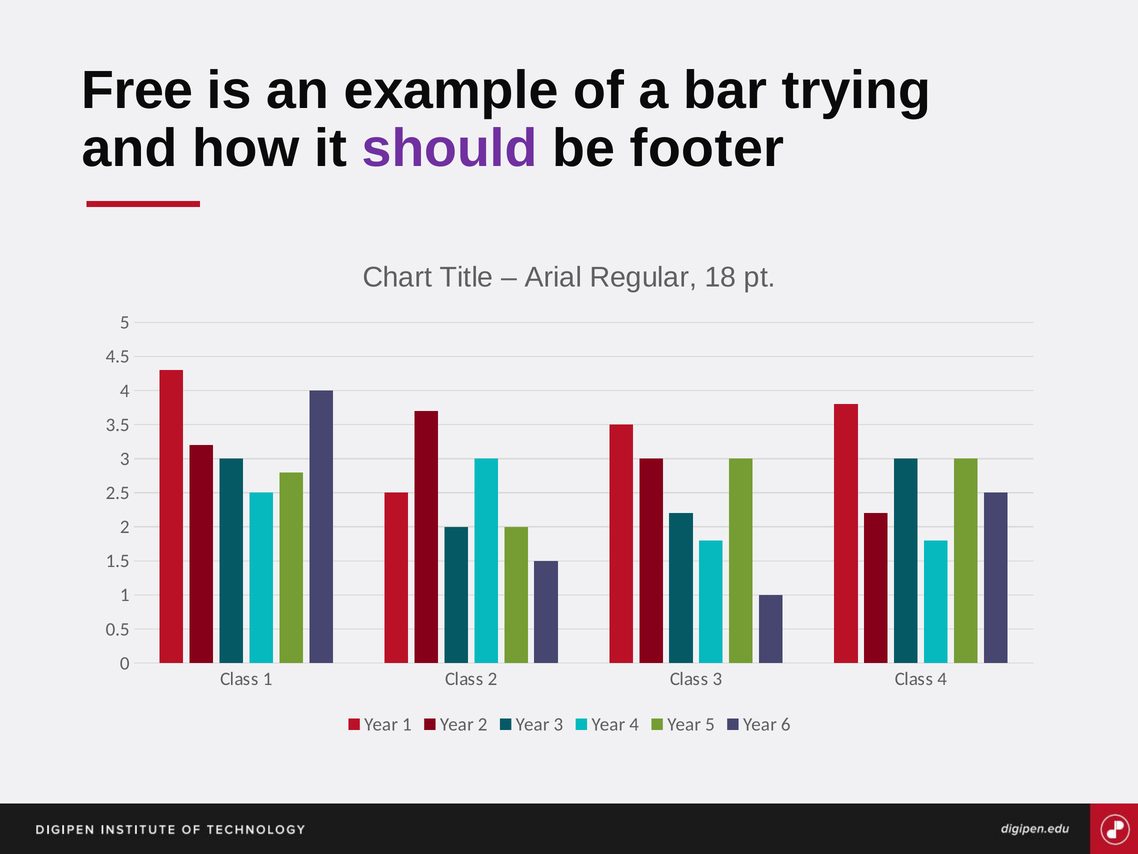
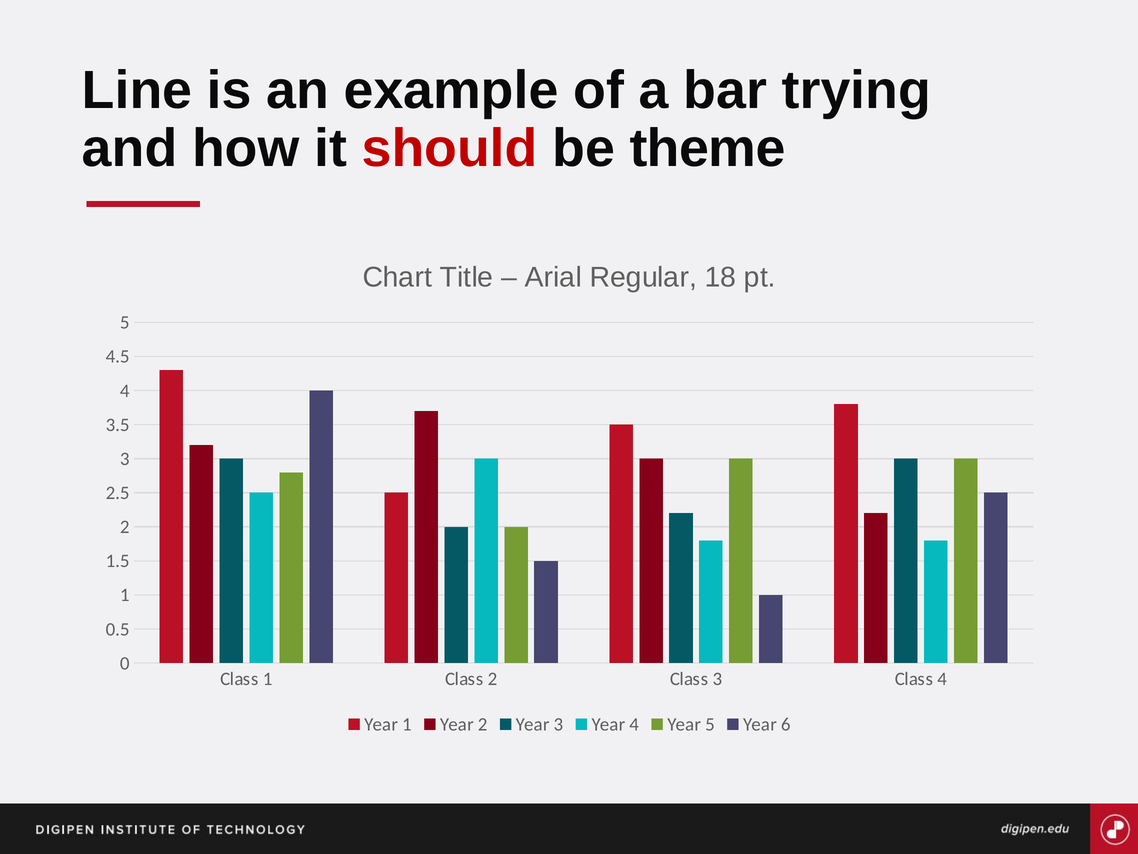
Free: Free -> Line (137, 90)
should colour: purple -> red (450, 148)
footer: footer -> theme (708, 148)
